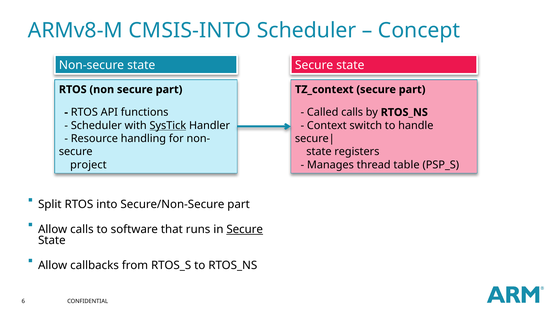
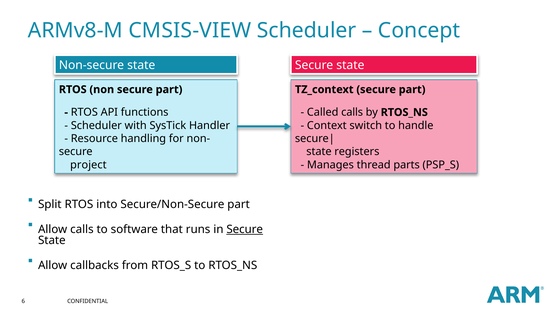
CMSIS-INTO: CMSIS-INTO -> CMSIS-VIEW (190, 30)
SysTick underline: present -> none (168, 125)
table: table -> parts (407, 165)
